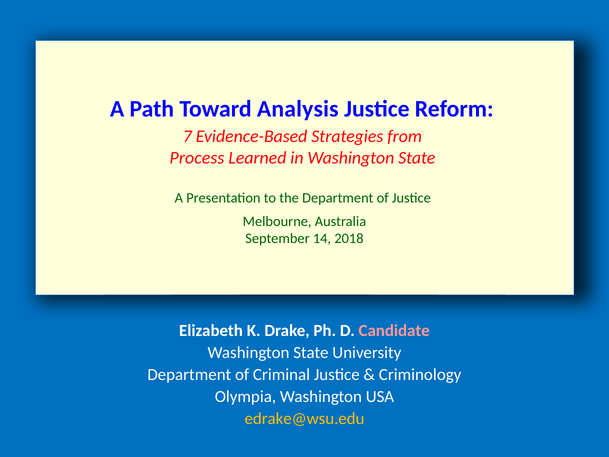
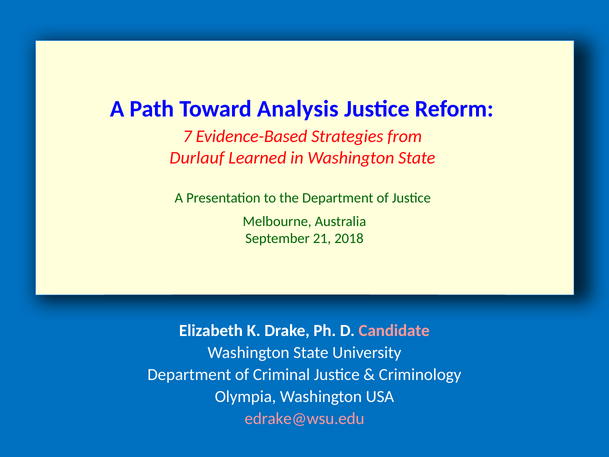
Process: Process -> Durlauf (197, 158)
14: 14 -> 21 (322, 239)
edrake@wsu.edu colour: yellow -> pink (305, 418)
